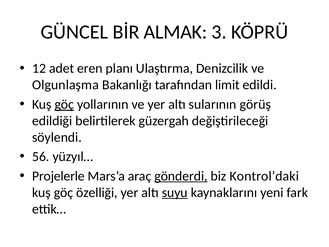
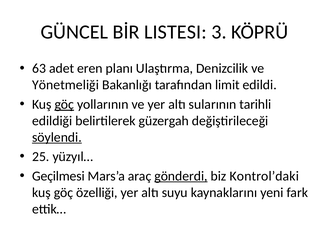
ALMAK: ALMAK -> LISTESI (175, 32)
12: 12 -> 63 (39, 68)
Olgunlaşma: Olgunlaşma -> Yönetmeliği (65, 85)
görüş: görüş -> tarihli (255, 104)
söylendi underline: none -> present (57, 137)
56: 56 -> 25 (41, 157)
Projelerle: Projelerle -> Geçilmesi (58, 176)
suyu underline: present -> none (175, 192)
